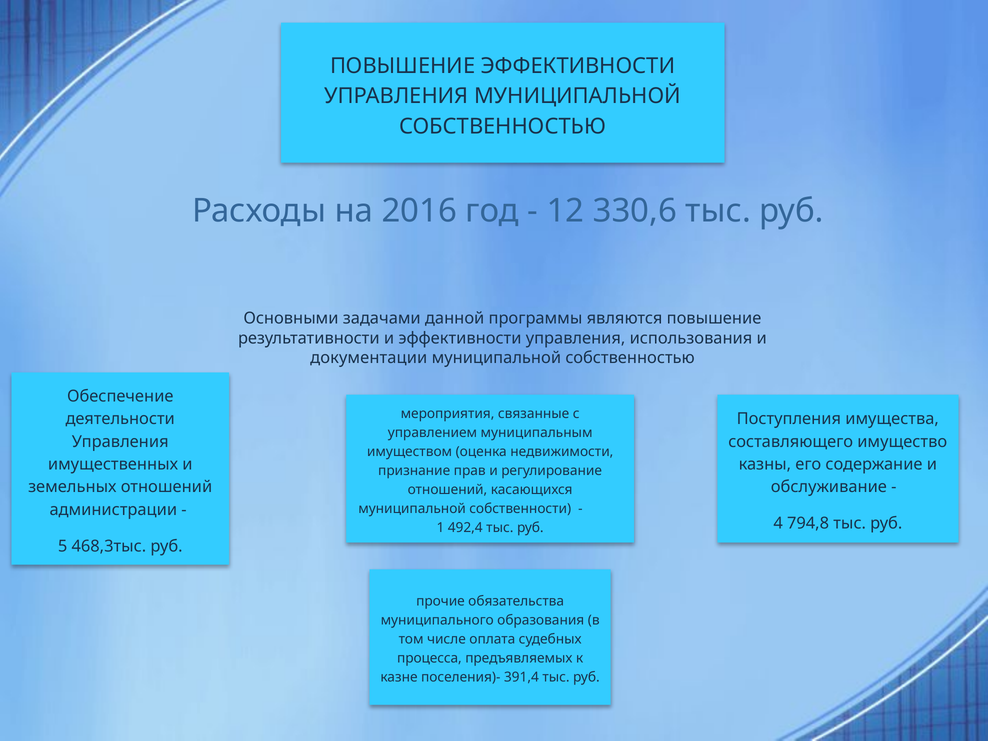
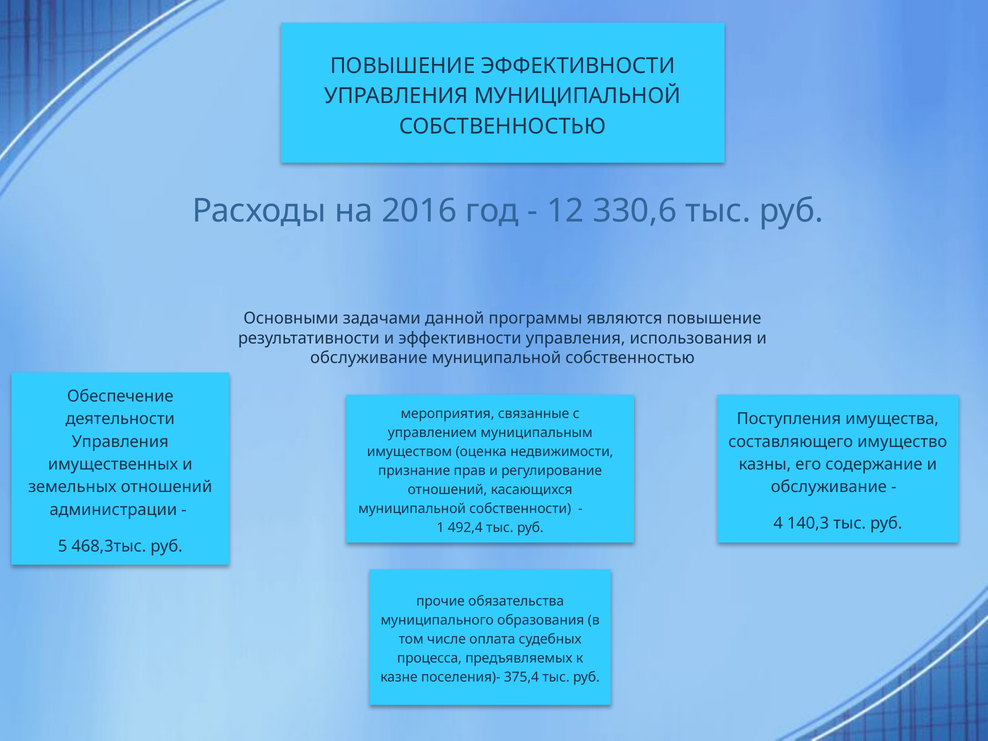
документации: документации -> обслуживание (369, 358)
794,8: 794,8 -> 140,3 (808, 523)
391,4: 391,4 -> 375,4 (521, 677)
